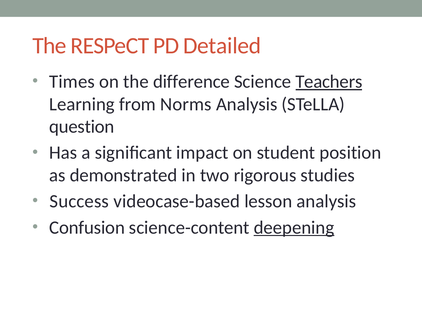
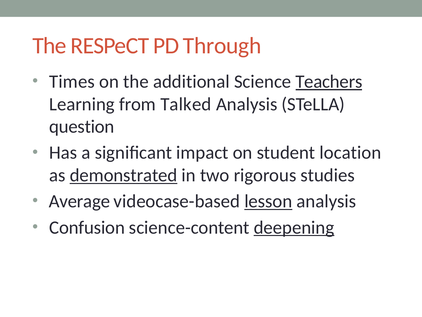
Detailed: Detailed -> Through (222, 46)
difference: difference -> additional (191, 81)
Norms: Norms -> Talked (186, 104)
position: position -> location (350, 153)
demonstrated underline: none -> present (124, 175)
Success: Success -> Average (79, 201)
lesson underline: none -> present (268, 201)
